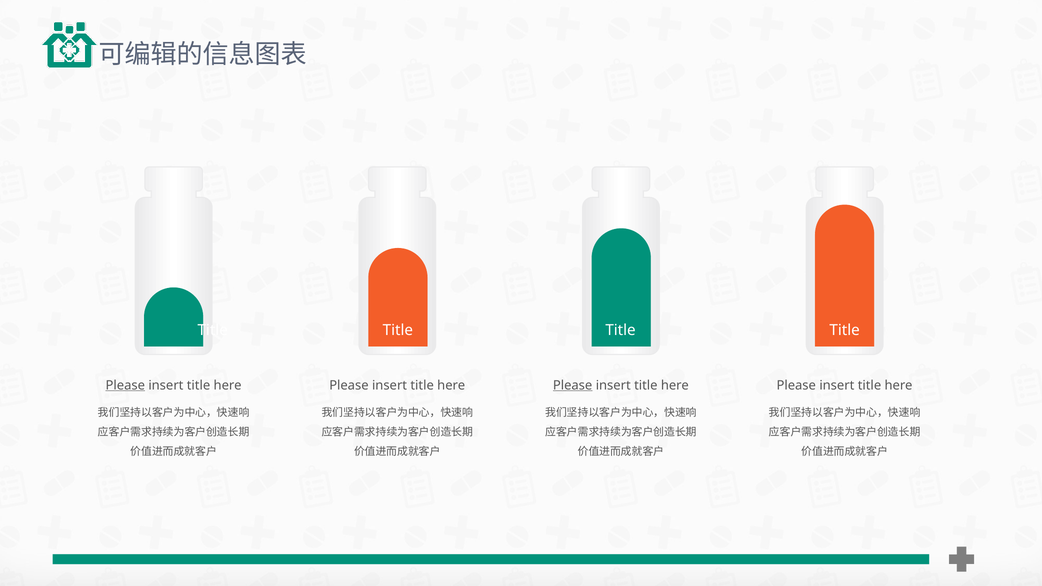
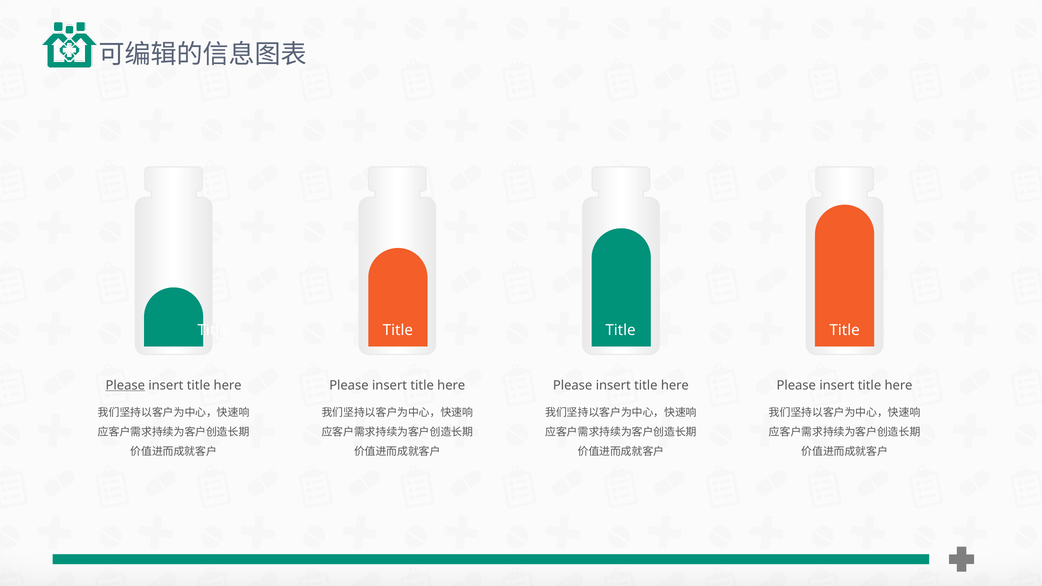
Please underline: present -> none (573, 385)
